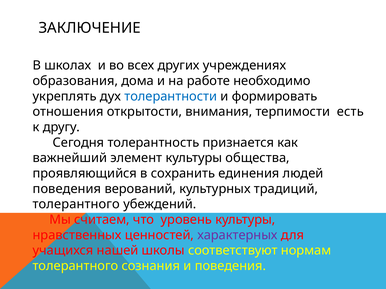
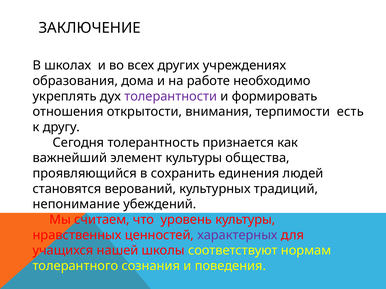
толерантности colour: blue -> purple (171, 96)
поведения: поведения -> становятся (67, 189)
толерантного: толерантного -> непонимание (76, 205)
